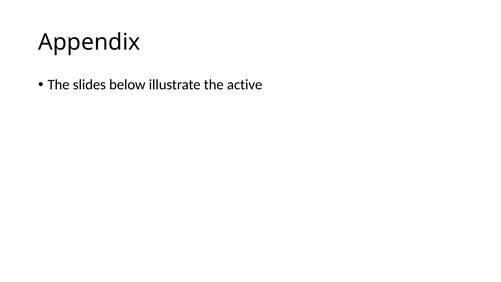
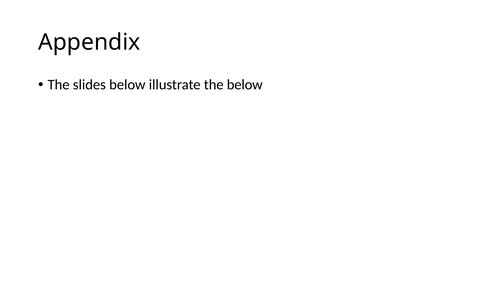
the active: active -> below (245, 85)
